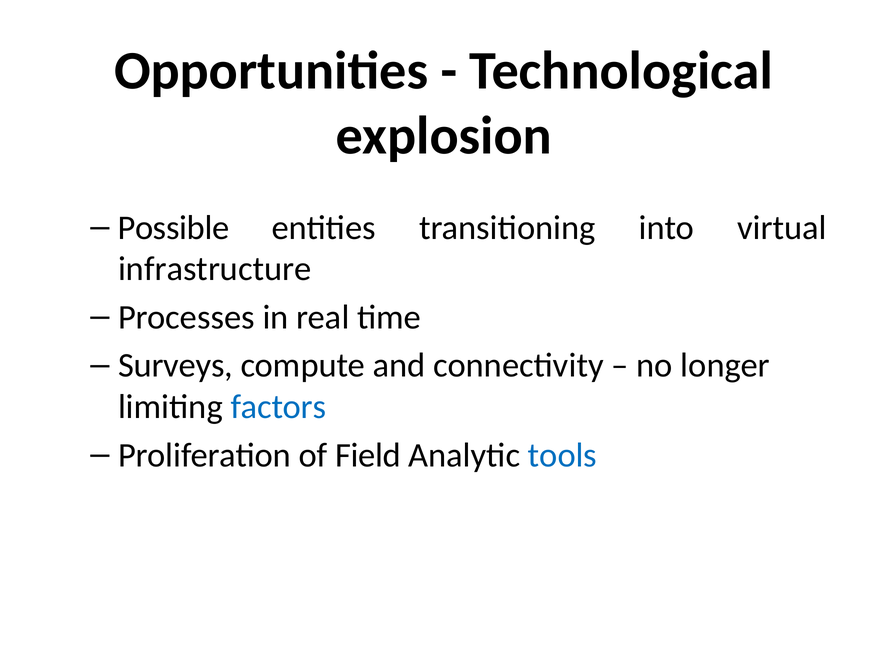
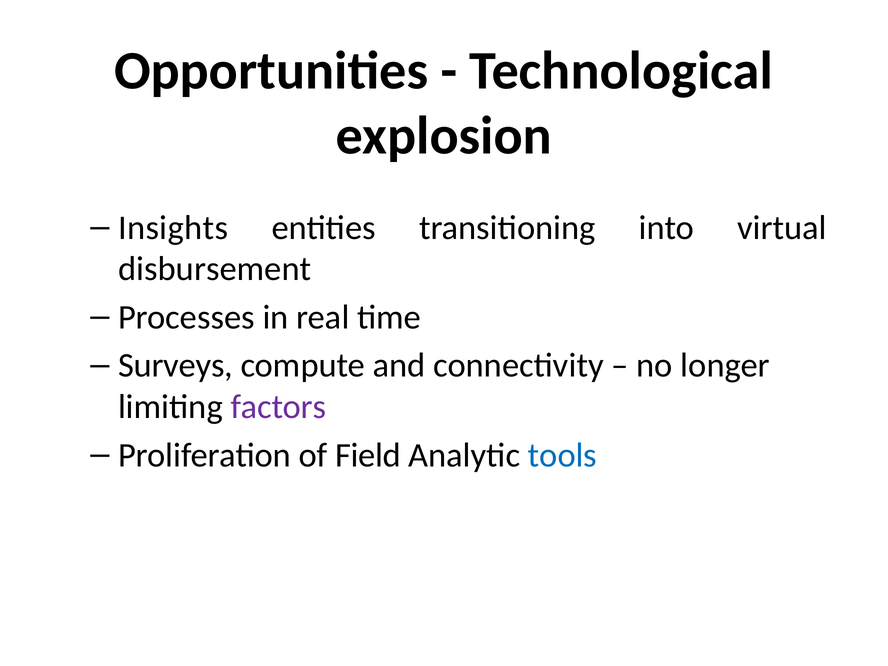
Possible: Possible -> Insights (173, 228)
infrastructure: infrastructure -> disbursement (215, 269)
factors colour: blue -> purple (278, 407)
